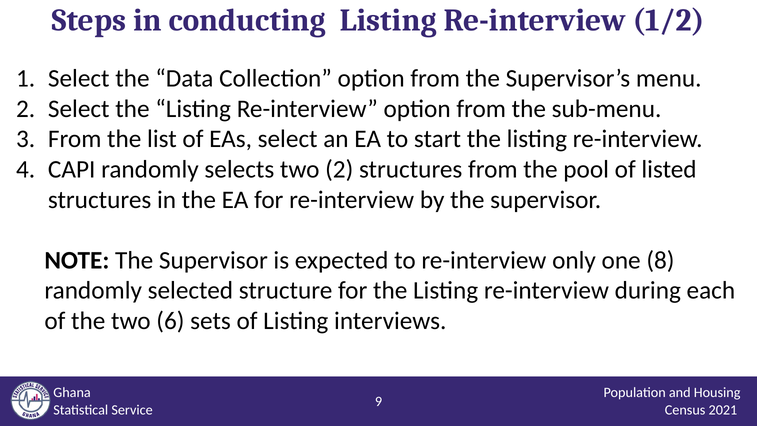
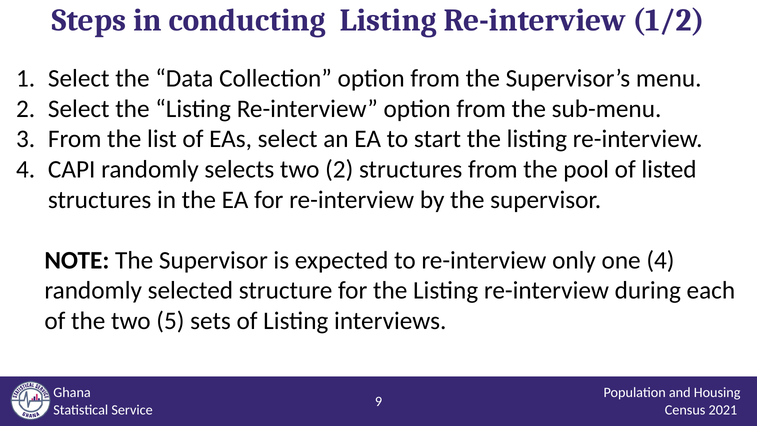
one 8: 8 -> 4 (660, 260)
6: 6 -> 5 (170, 321)
